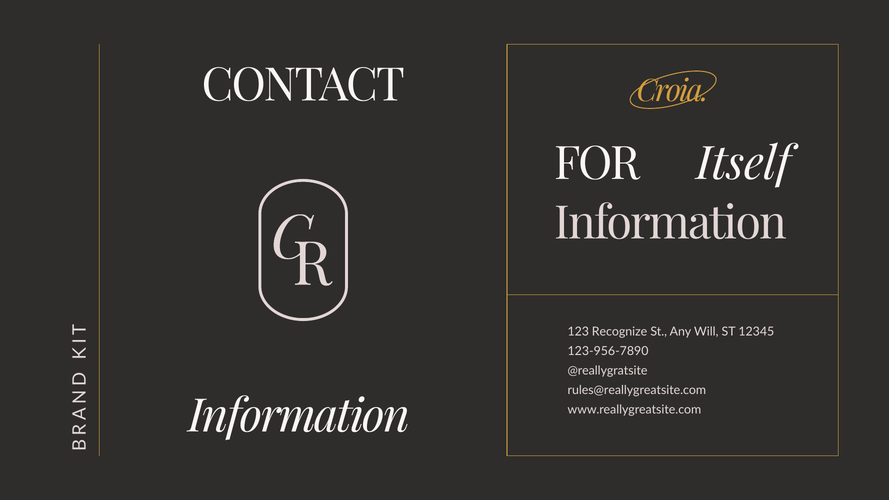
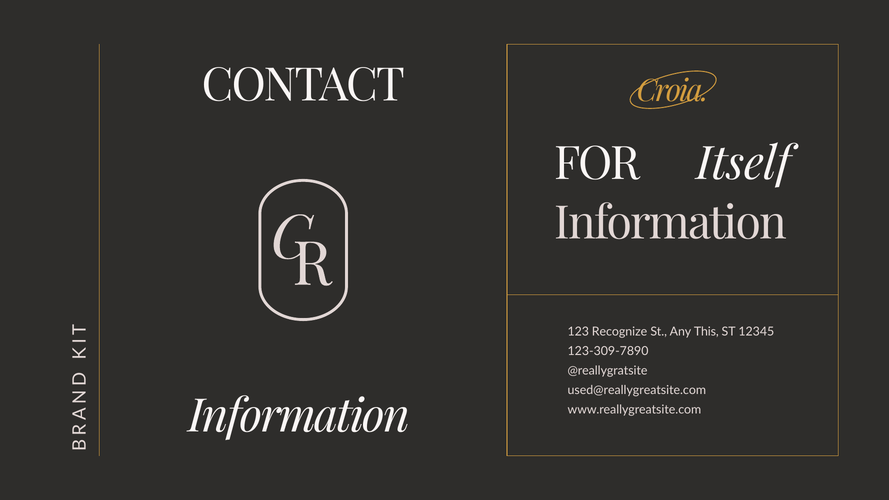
Will: Will -> This (706, 332)
123-956-7890: 123-956-7890 -> 123-309-7890 (608, 351)
rules@reallygreatsite.com: rules@reallygreatsite.com -> used@reallygreatsite.com (637, 390)
